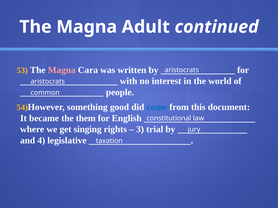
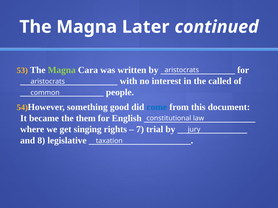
Adult: Adult -> Later (146, 27)
Magna colour: pink -> light green (62, 70)
world: world -> called (220, 81)
3: 3 -> 7 (140, 130)
4: 4 -> 8 (41, 141)
